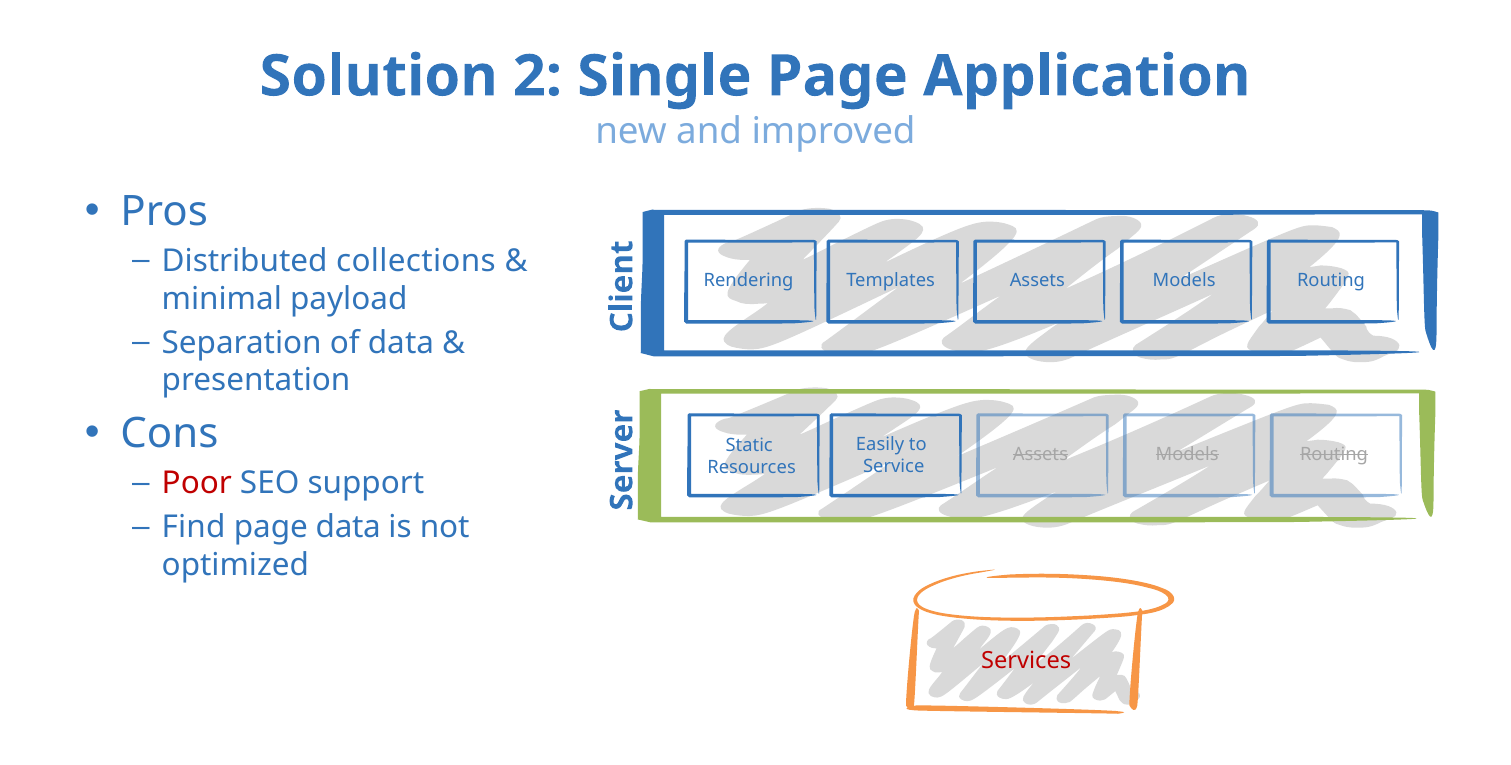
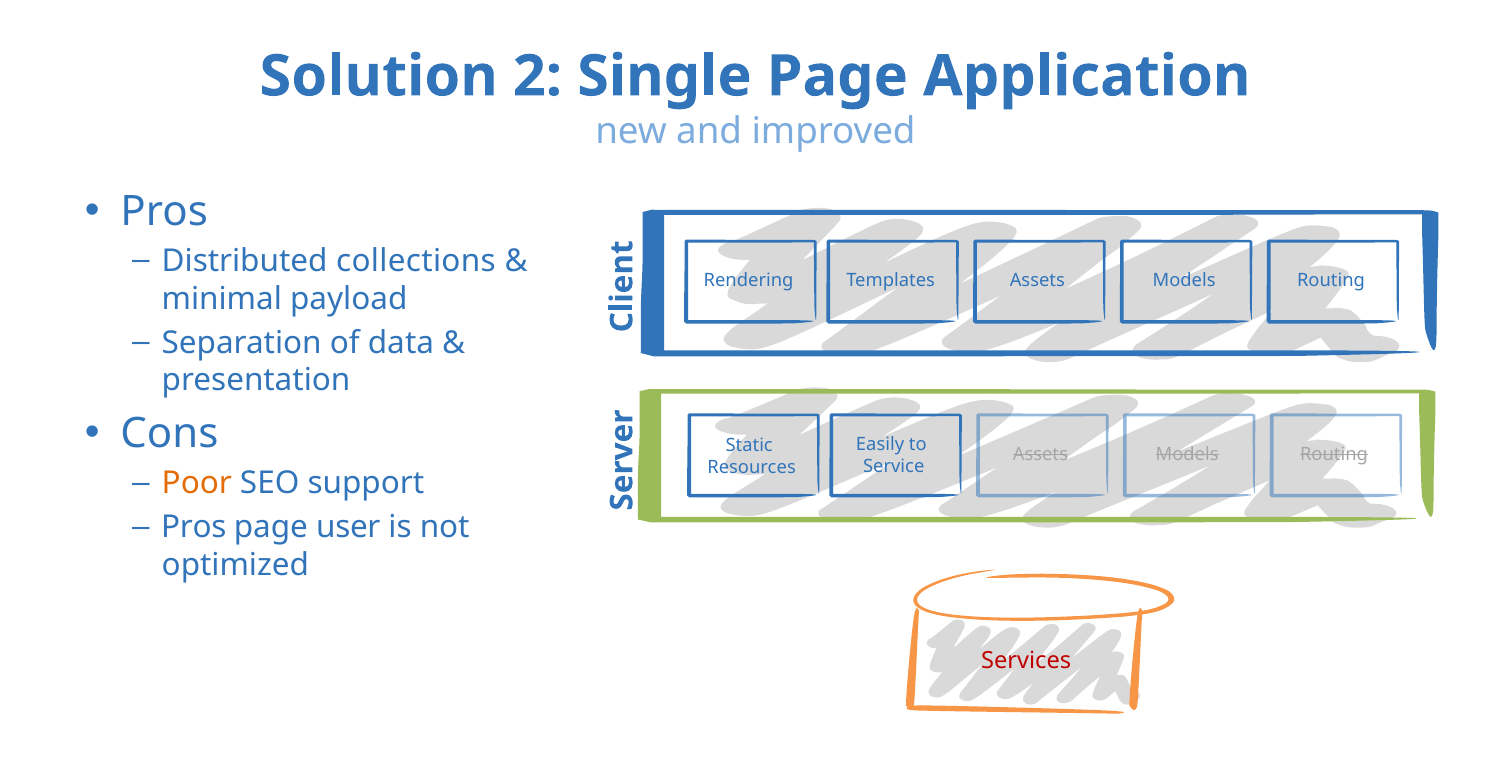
Poor colour: red -> orange (197, 483)
Find: Find -> Pros (194, 527)
page data: data -> user (348, 527)
